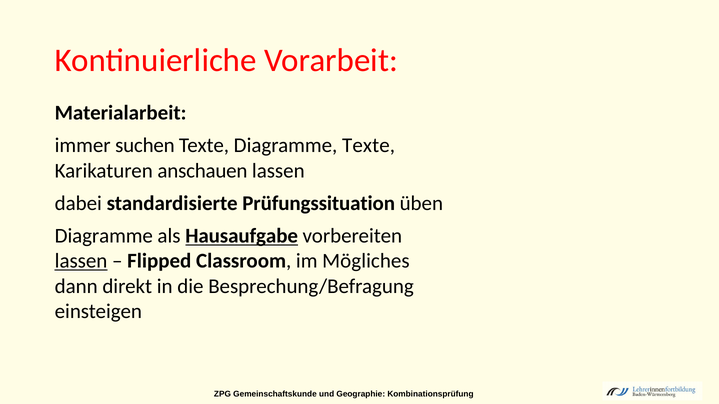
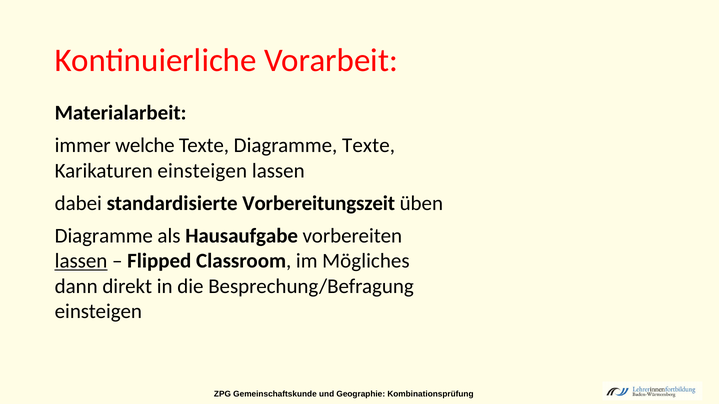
suchen: suchen -> welche (145, 146)
Karikaturen anschauen: anschauen -> einsteigen (202, 171)
Prüfungssituation: Prüfungssituation -> Vorbereitungszeit (319, 204)
Hausaufgabe underline: present -> none (242, 236)
